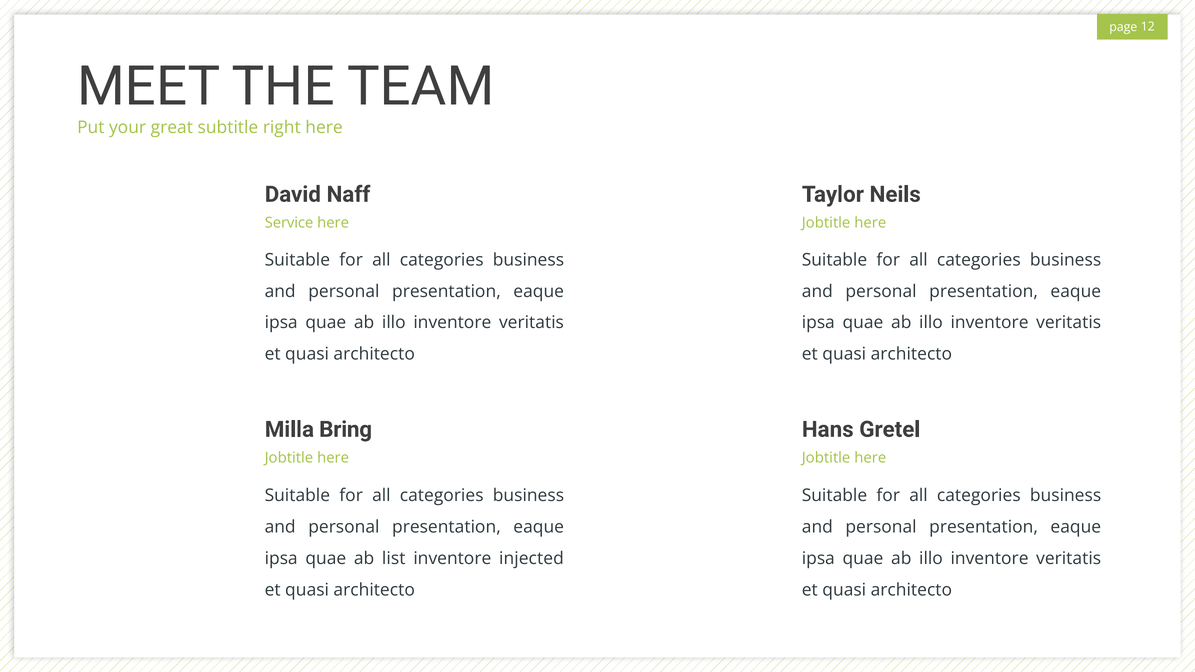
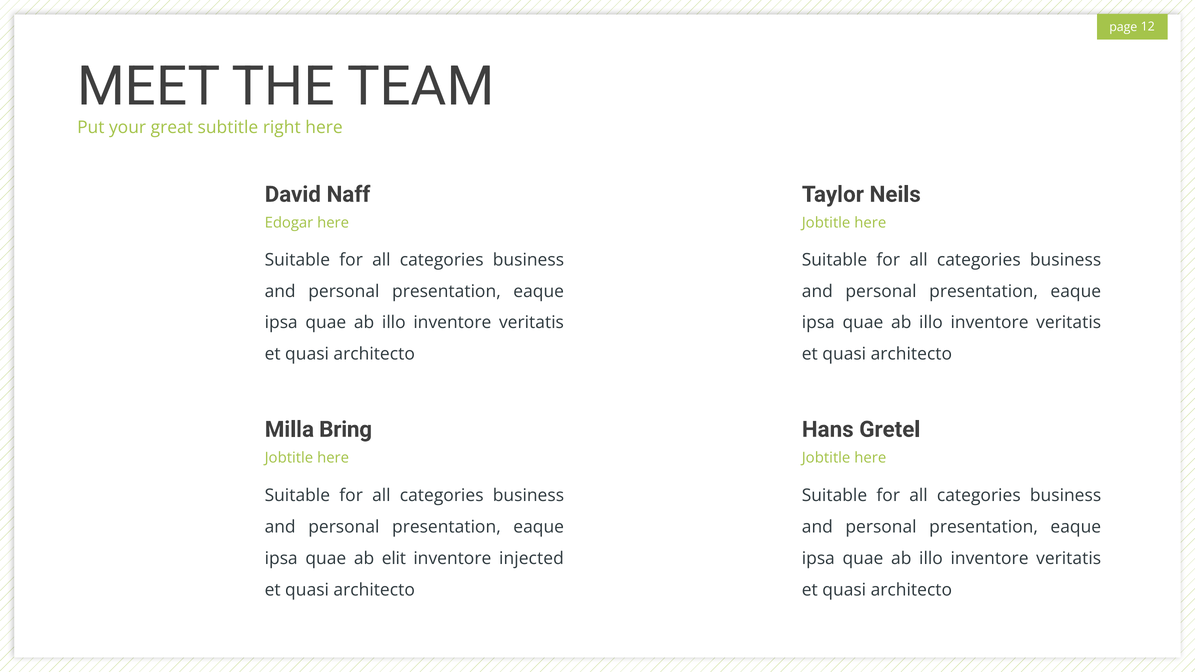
Service: Service -> Edogar (289, 223)
list: list -> elit (394, 559)
